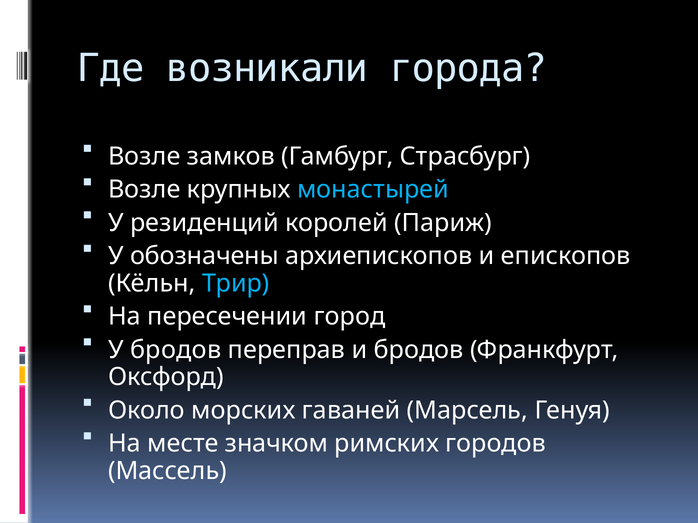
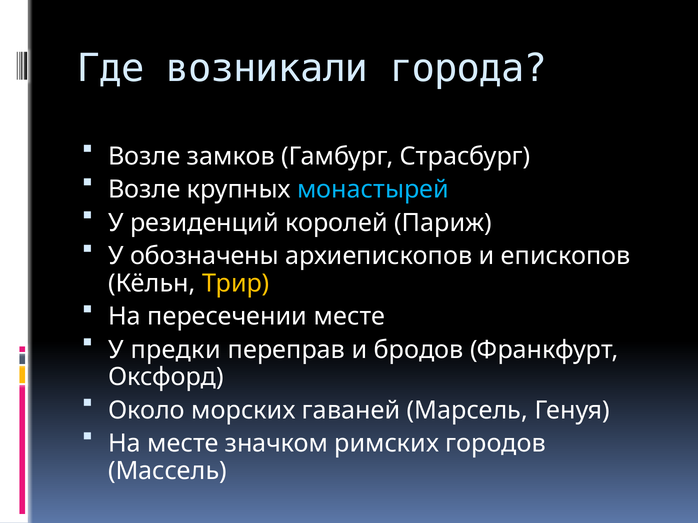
Трир colour: light blue -> yellow (236, 284)
пересечении город: город -> месте (349, 317)
У бродов: бродов -> предки (176, 350)
